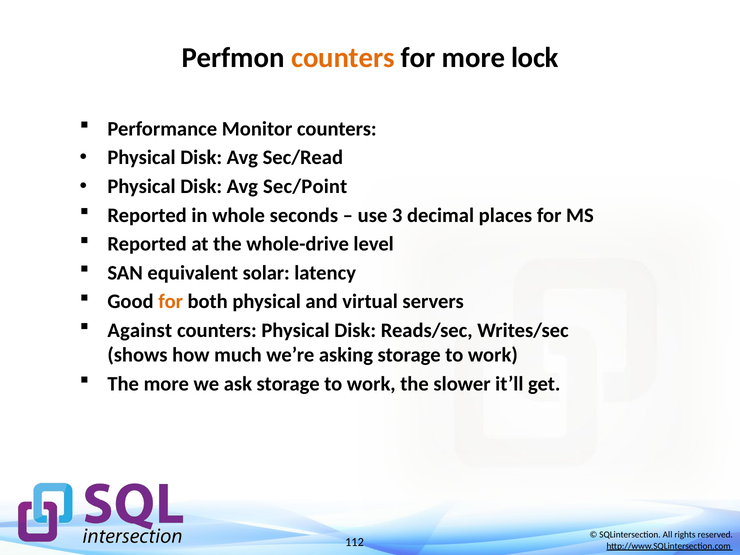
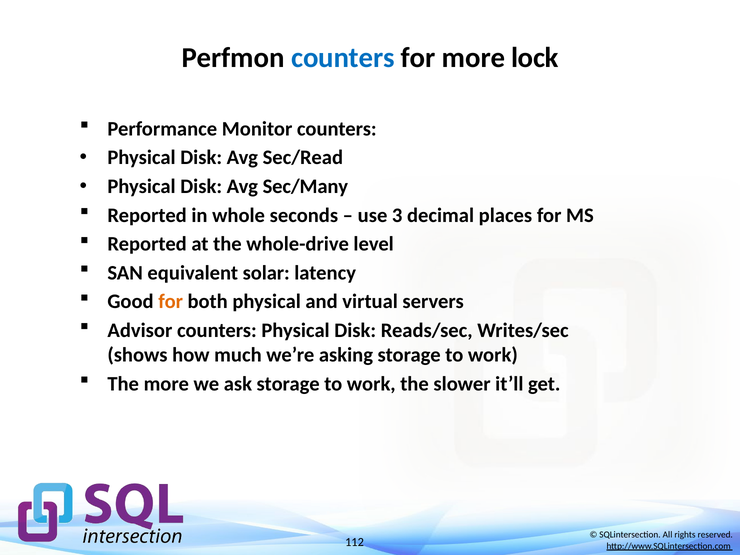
counters colour: orange -> blue (343, 58)
Sec/Point: Sec/Point -> Sec/Many (305, 186)
Against: Against -> Advisor (140, 330)
